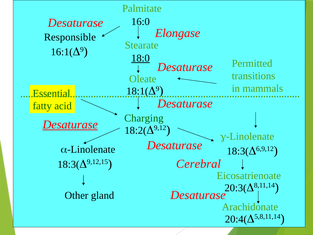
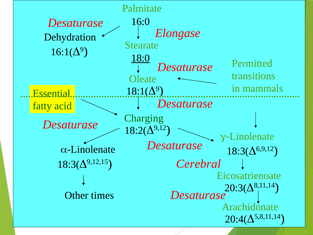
Responsible: Responsible -> Dehydration (70, 37)
Desaturase underline: present -> none (70, 124)
gland: gland -> times (102, 195)
